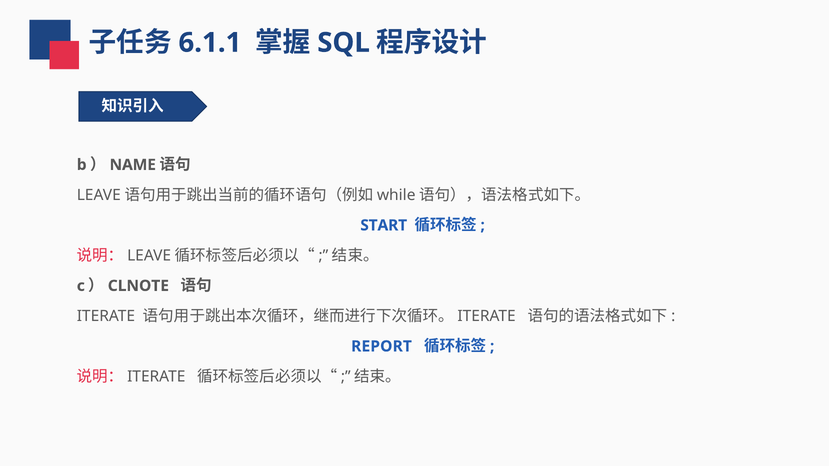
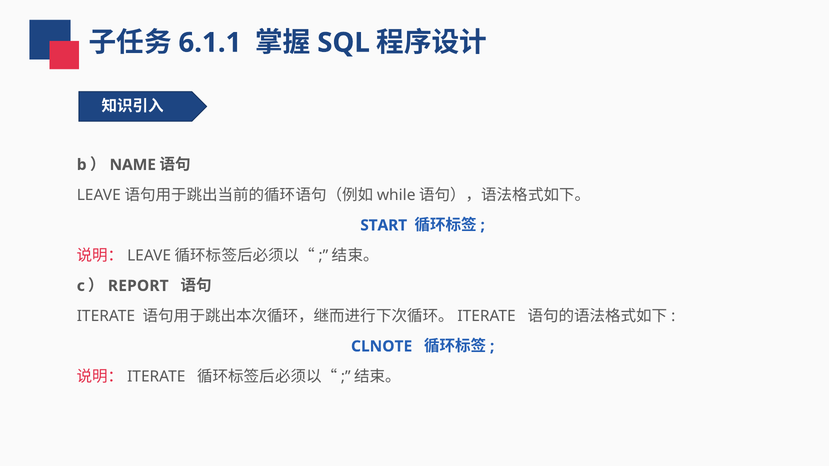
CLNOTE: CLNOTE -> REPORT (138, 286)
REPORT: REPORT -> CLNOTE (382, 347)
